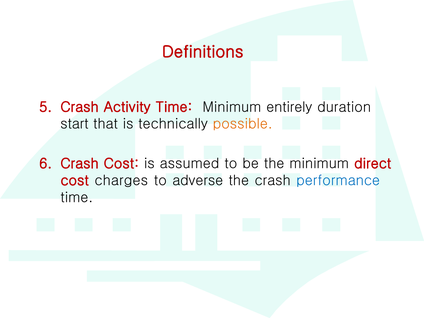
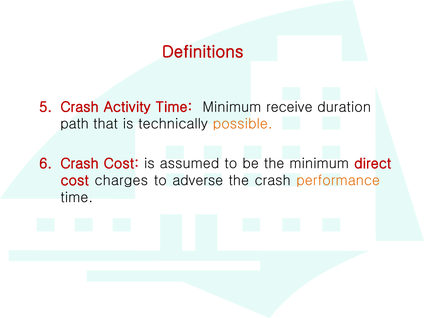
entirely: entirely -> receive (289, 107)
start: start -> path (74, 124)
performance colour: blue -> orange (338, 180)
